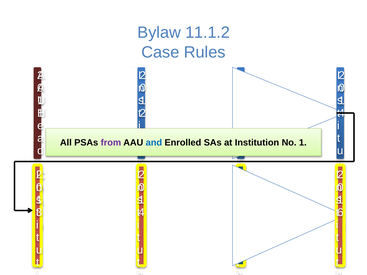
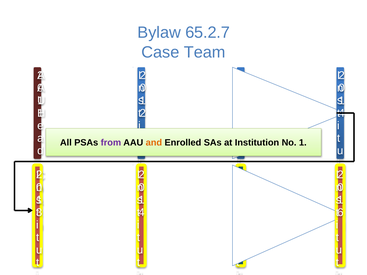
11.1.2: 11.1.2 -> 65.2.7 (208, 33)
Rules: Rules -> Team (205, 52)
and colour: blue -> orange (154, 143)
